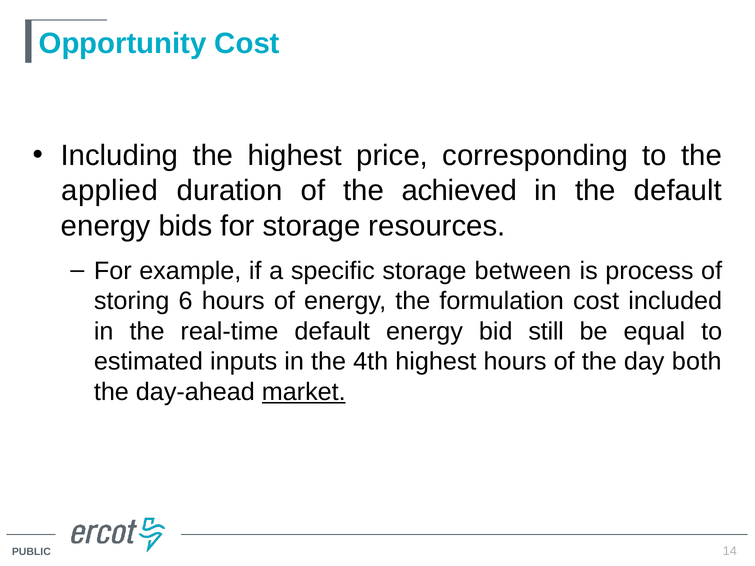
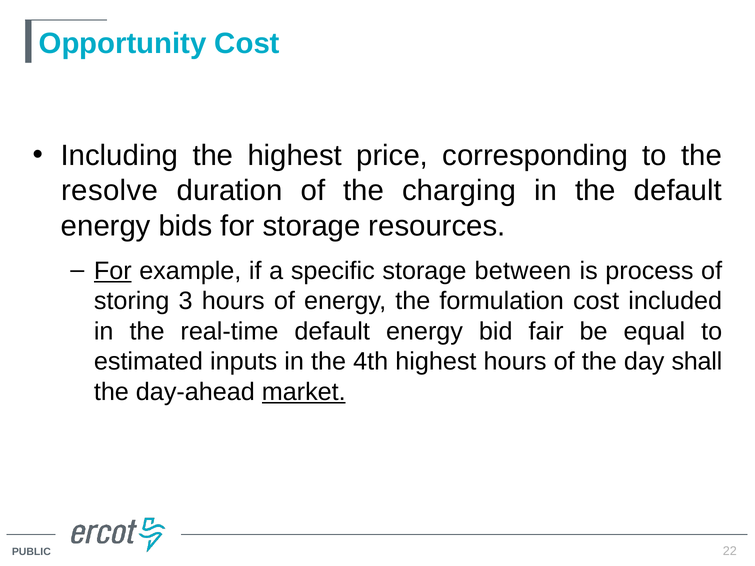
applied: applied -> resolve (110, 191)
achieved: achieved -> charging (459, 191)
For underline: none -> present (113, 271)
6: 6 -> 3 (186, 301)
still: still -> fair (546, 331)
both: both -> shall (697, 362)
14: 14 -> 22 (730, 551)
